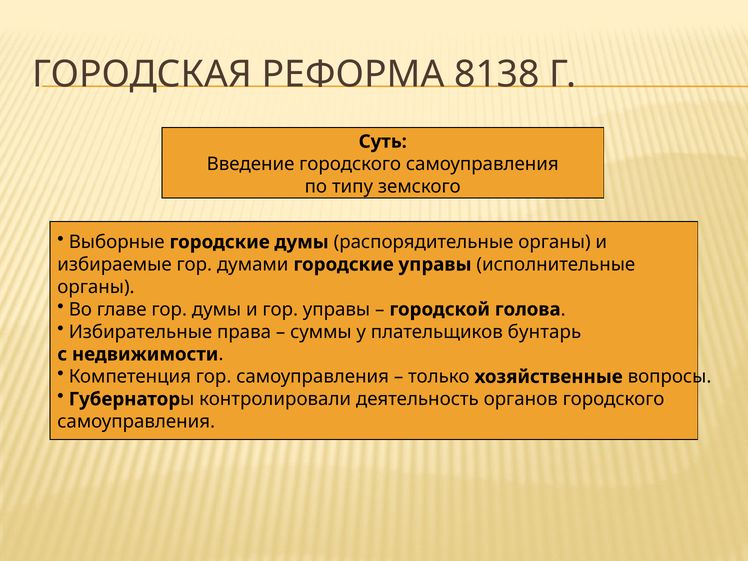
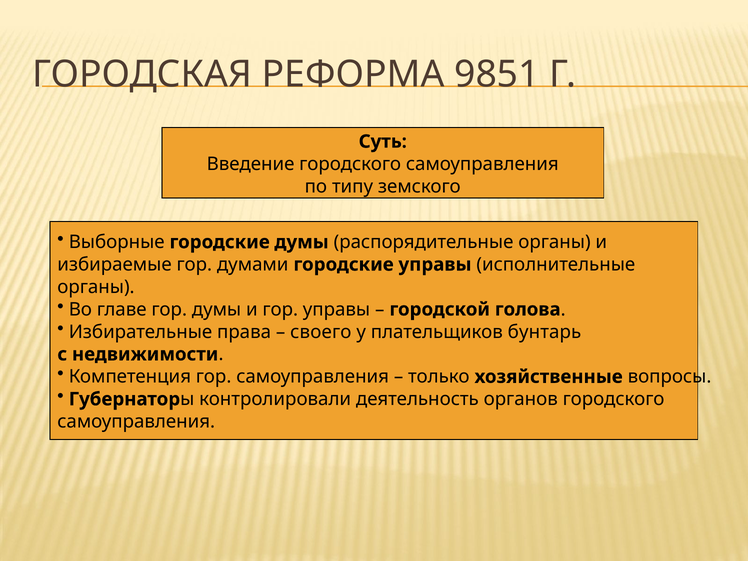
8138: 8138 -> 9851 (497, 74)
суммы: суммы -> своего (321, 332)
